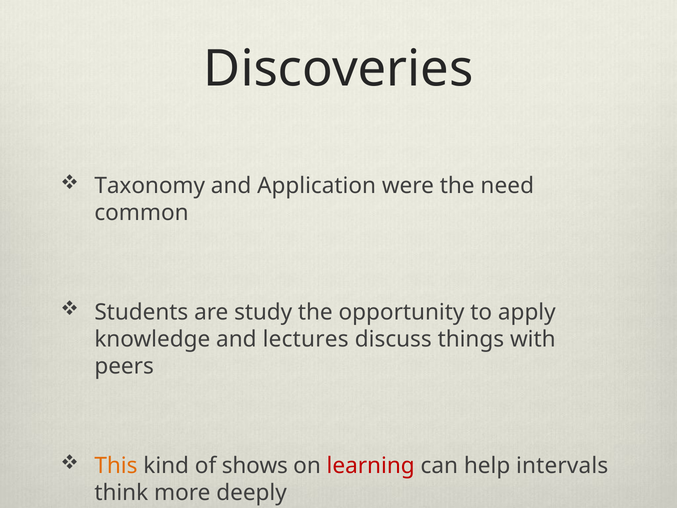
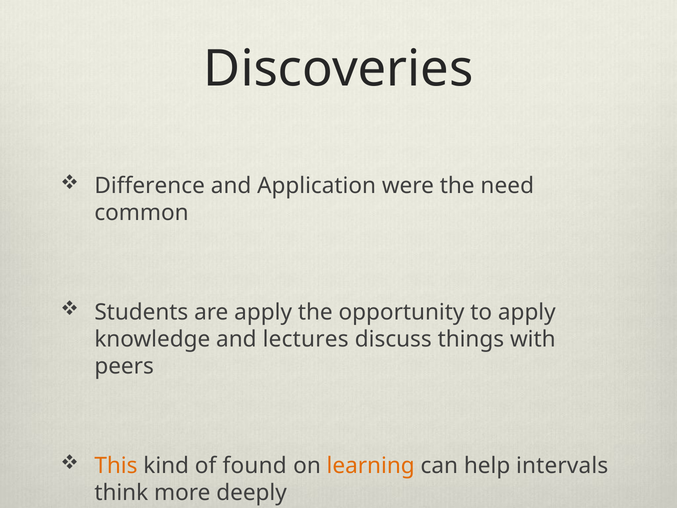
Taxonomy: Taxonomy -> Difference (150, 186)
are study: study -> apply (263, 312)
shows: shows -> found (255, 466)
learning colour: red -> orange (371, 466)
